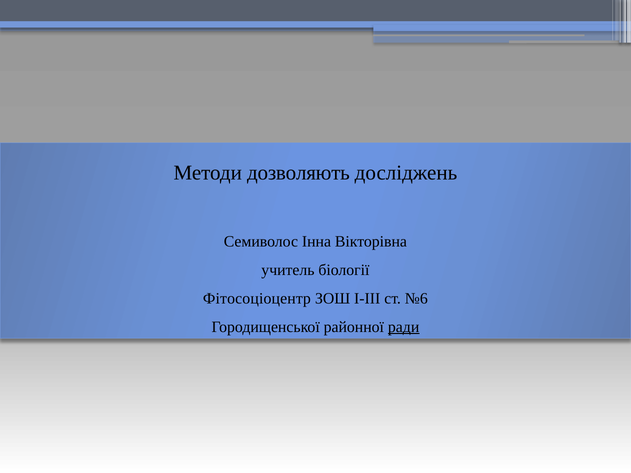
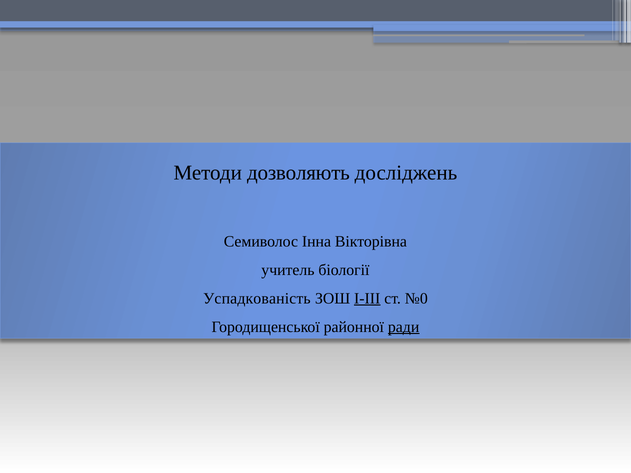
Фітосоціоцентр: Фітосоціоцентр -> Успадкованість (257, 299)
І-ІІІ underline: none -> present (367, 299)
№6: №6 -> №0 (416, 299)
